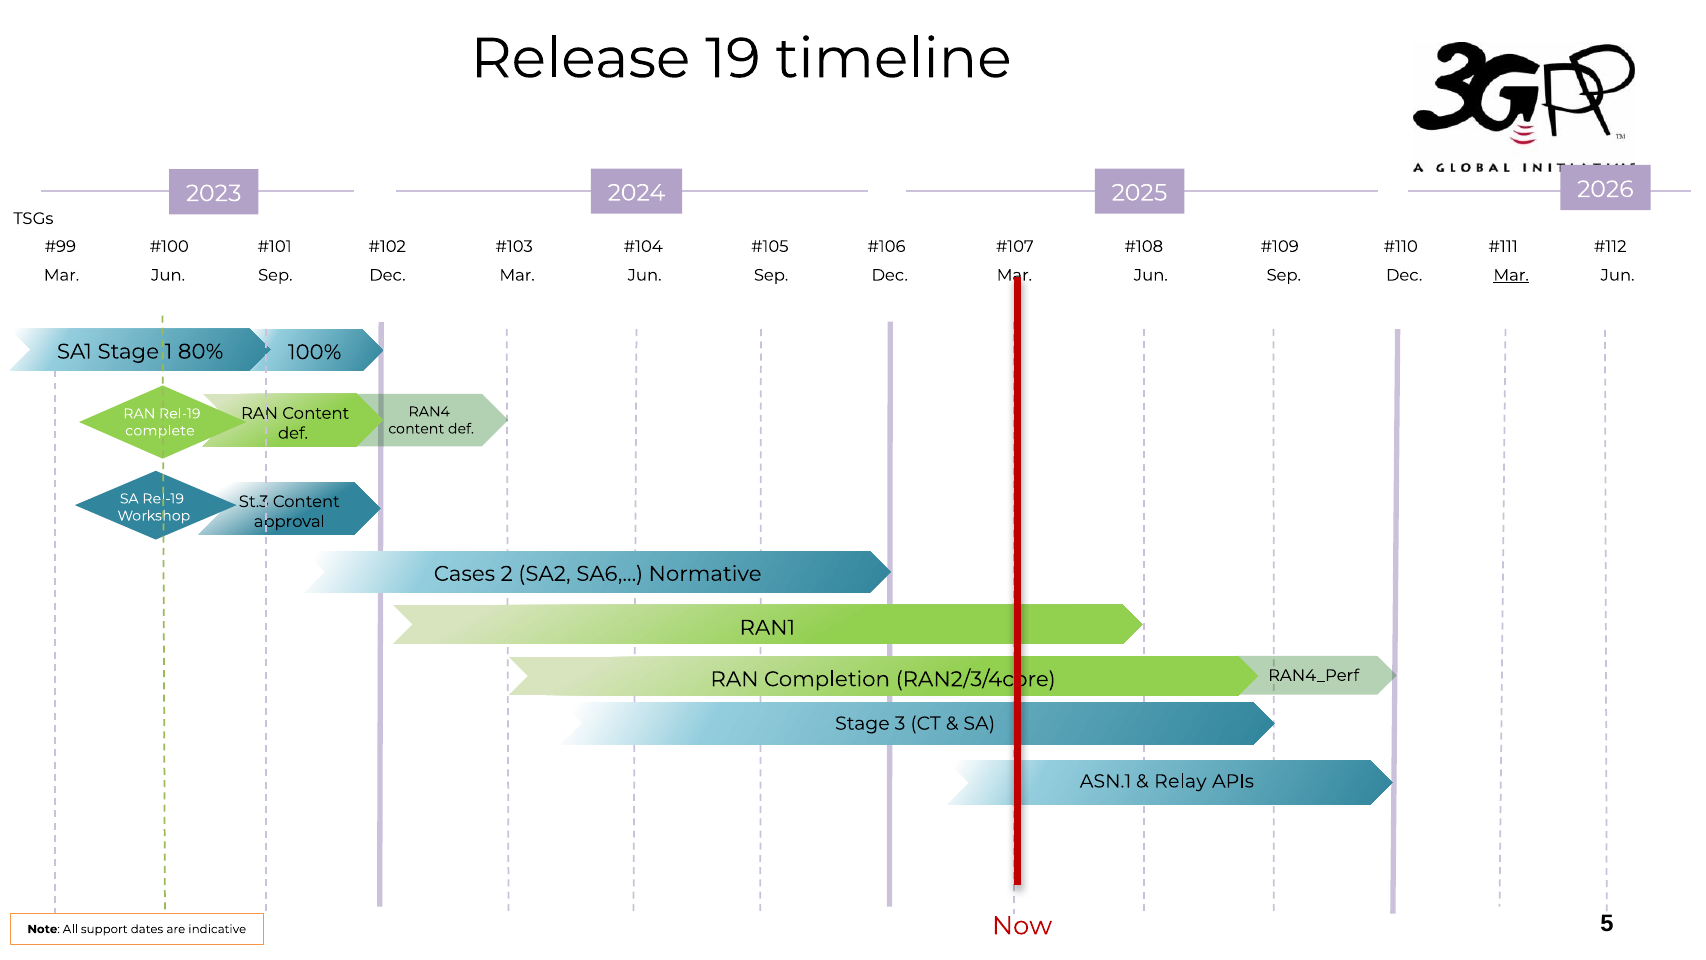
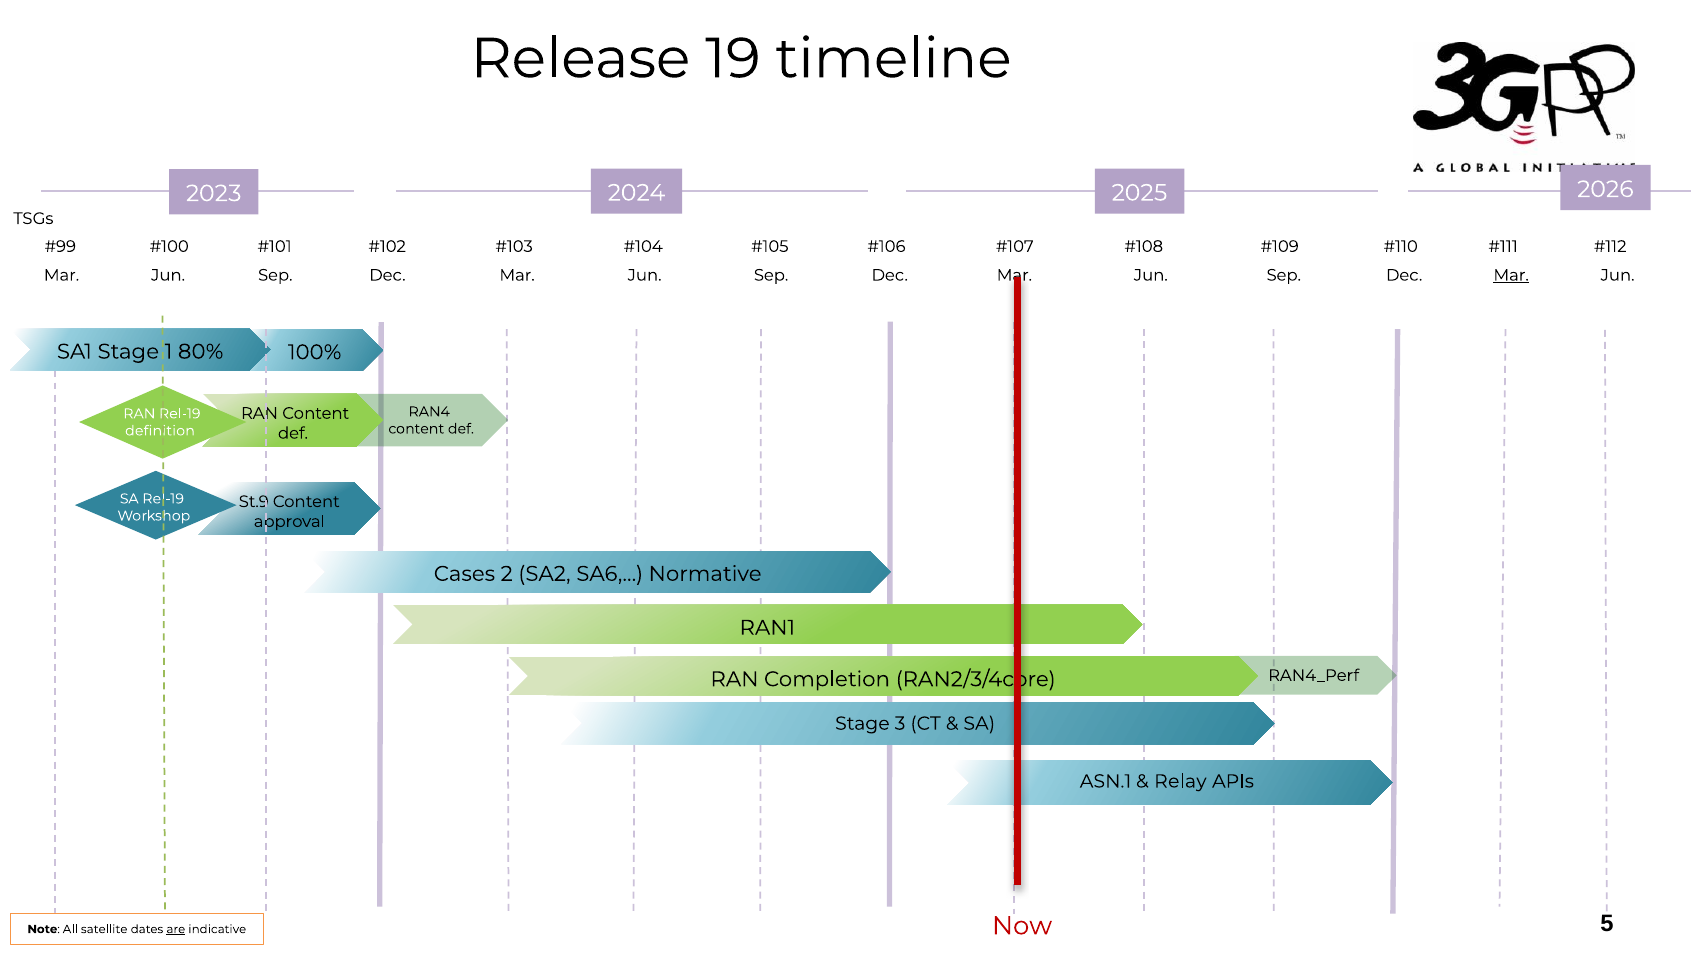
complete: complete -> definition (160, 431)
St.3: St.3 -> St.9 (254, 501)
support: support -> satellite (104, 929)
are underline: none -> present (176, 929)
